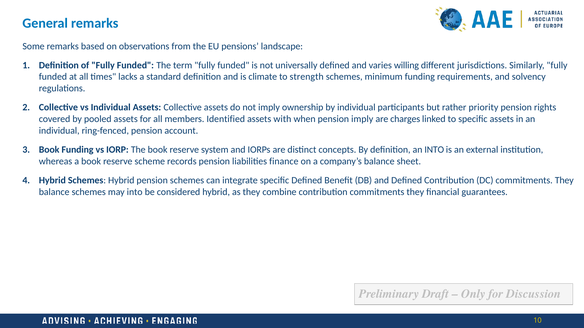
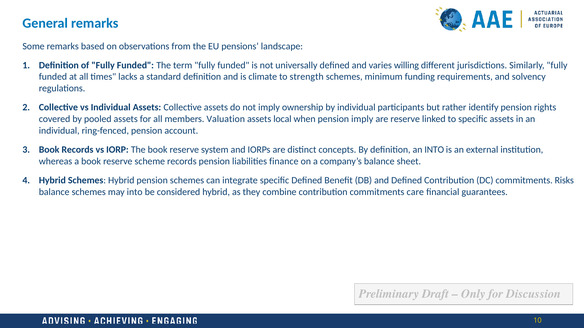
priority: priority -> identify (484, 108)
Identified: Identified -> Valuation (226, 119)
with: with -> local (282, 119)
are charges: charges -> reserve (405, 119)
Book Funding: Funding -> Records (78, 150)
DC commitments They: They -> Risks (564, 181)
contribution commitments they: they -> care (415, 192)
